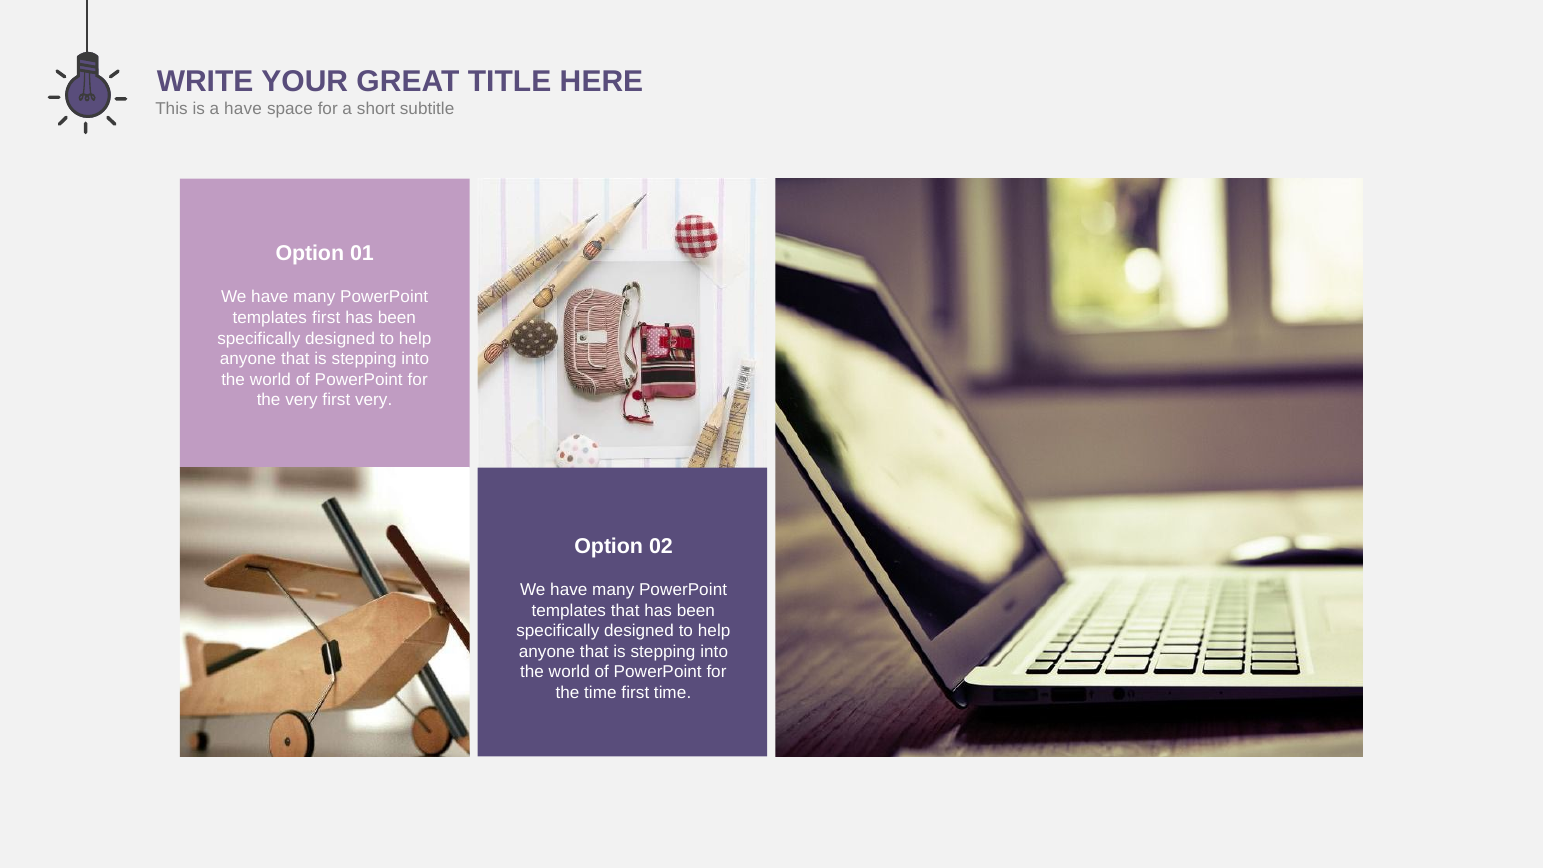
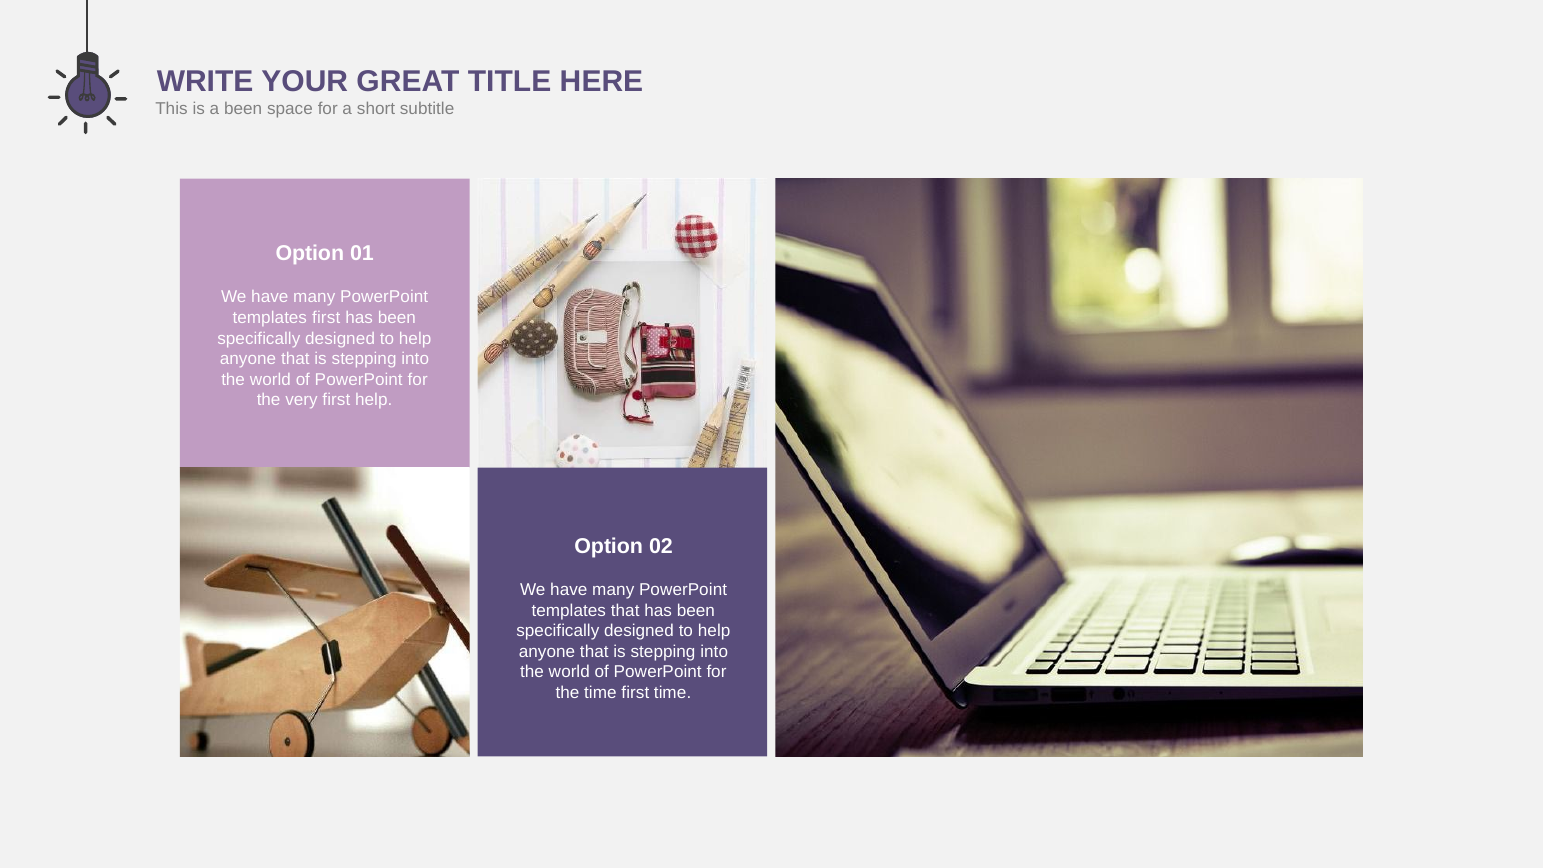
a have: have -> been (243, 108)
first very: very -> help (374, 400)
